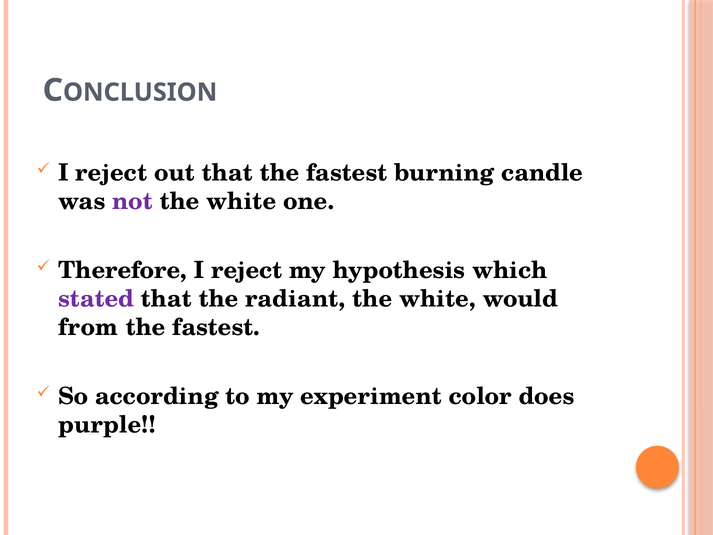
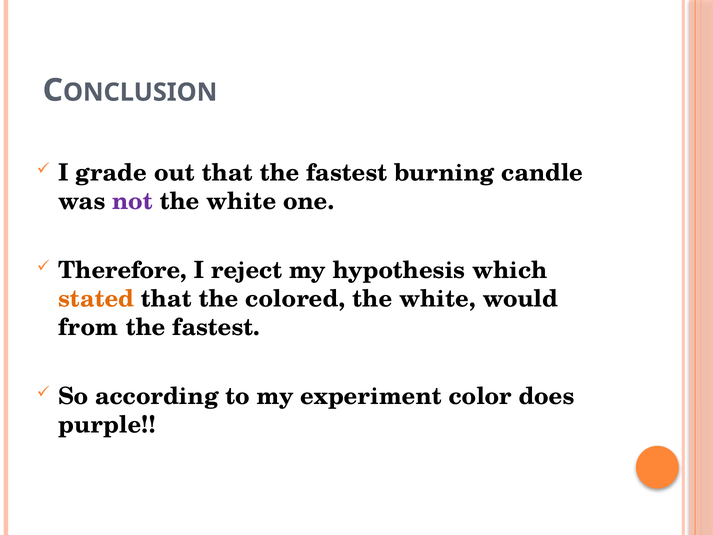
reject: reject -> grade (111, 173)
stated colour: purple -> orange (96, 299)
radiant: radiant -> colored (295, 299)
